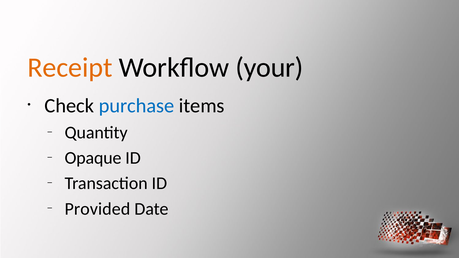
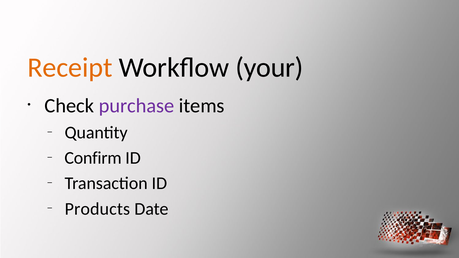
purchase colour: blue -> purple (137, 106)
Opaque: Opaque -> Confirm (93, 158)
Provided: Provided -> Products (97, 209)
